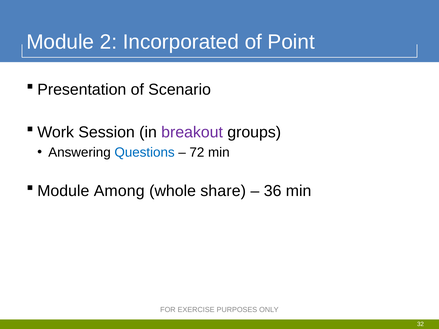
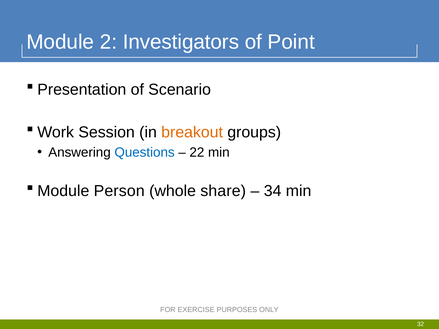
Incorporated: Incorporated -> Investigators (181, 42)
breakout colour: purple -> orange (192, 132)
72: 72 -> 22 (197, 153)
Among: Among -> Person (119, 191)
36: 36 -> 34 (273, 191)
